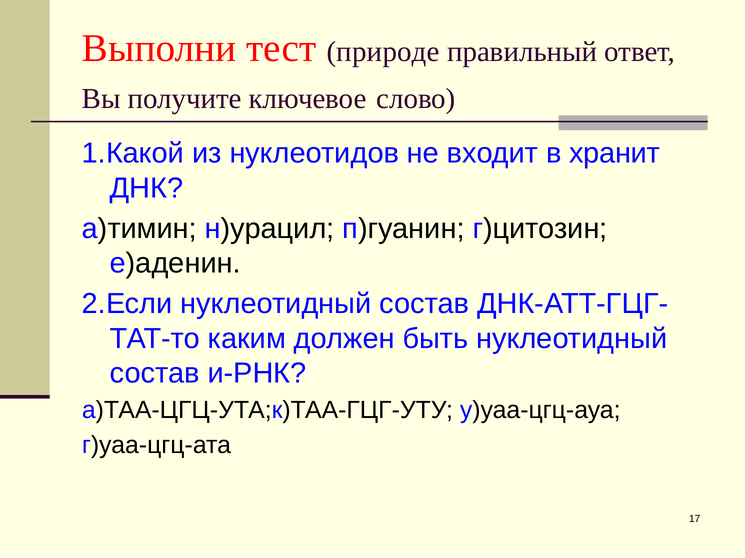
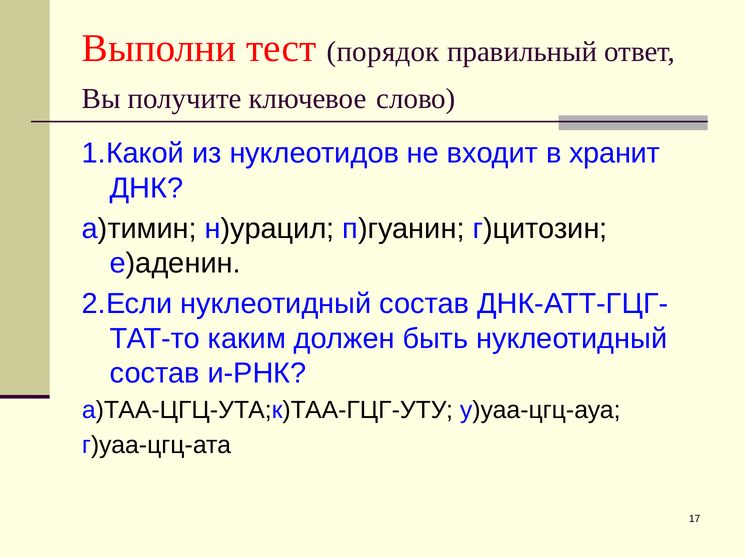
природе: природе -> порядок (383, 52)
